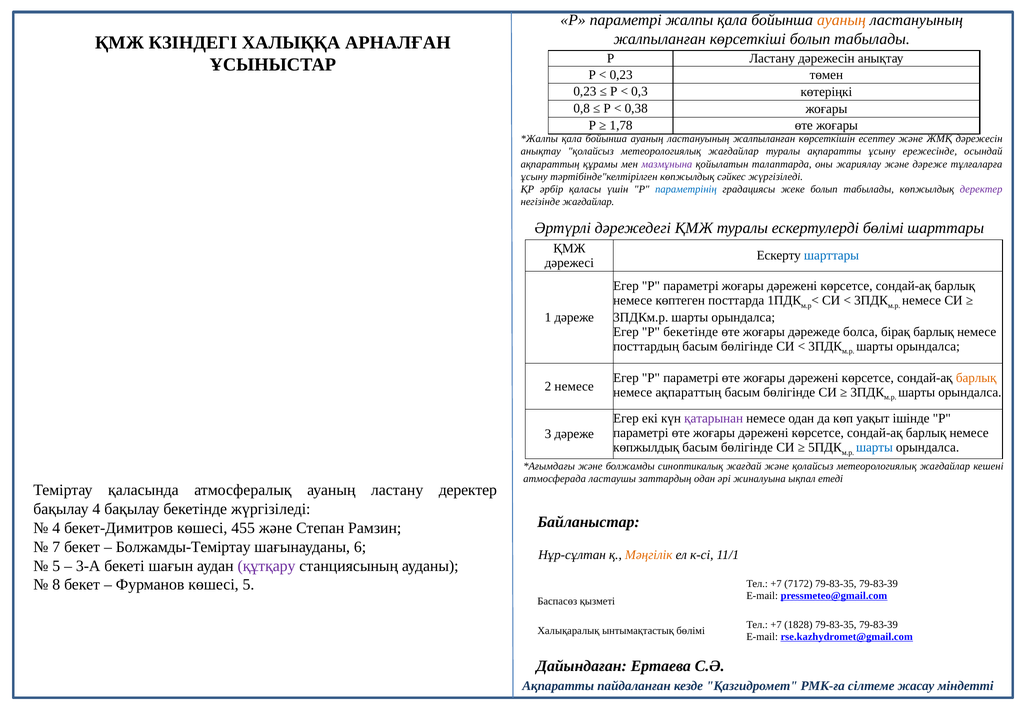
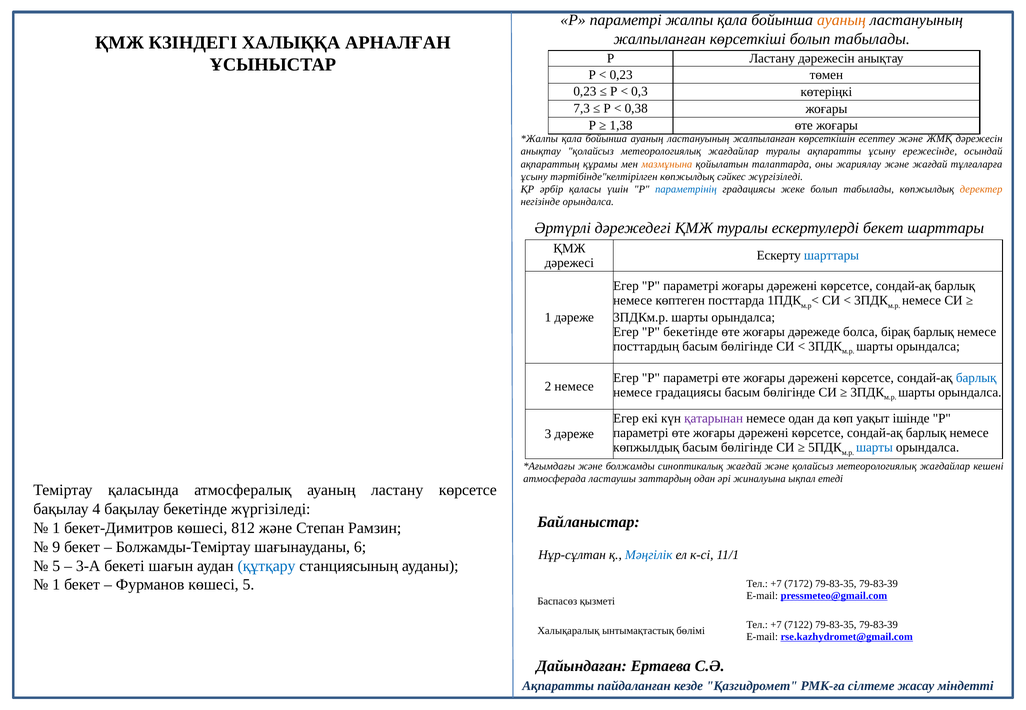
0,8: 0,8 -> 7,3 (582, 109)
1,78: 1,78 -> 1,38 (621, 125)
мазмұнына colour: purple -> orange (667, 164)
және дәреже: дәреже -> жағдай (930, 164)
деректер colour: purple -> orange (981, 189)
негізінде жағдайлар: жағдайлар -> орындалса (588, 202)
ескертулерді бөлімі: бөлімі -> бекет (883, 228)
барлық colour: orange -> blue (976, 378)
немесе ақпараттың: ақпараттың -> градациясы (688, 393)
ластану деректер: деректер -> көрсетсе (468, 490)
4: 4 -> 1 (56, 528)
455: 455 -> 812 (243, 528)
7: 7 -> 9 (56, 547)
Мәңгілік colour: orange -> blue (649, 555)
құтқару colour: purple -> blue (267, 566)
8: 8 -> 1 (56, 585)
1828: 1828 -> 7122 (798, 625)
